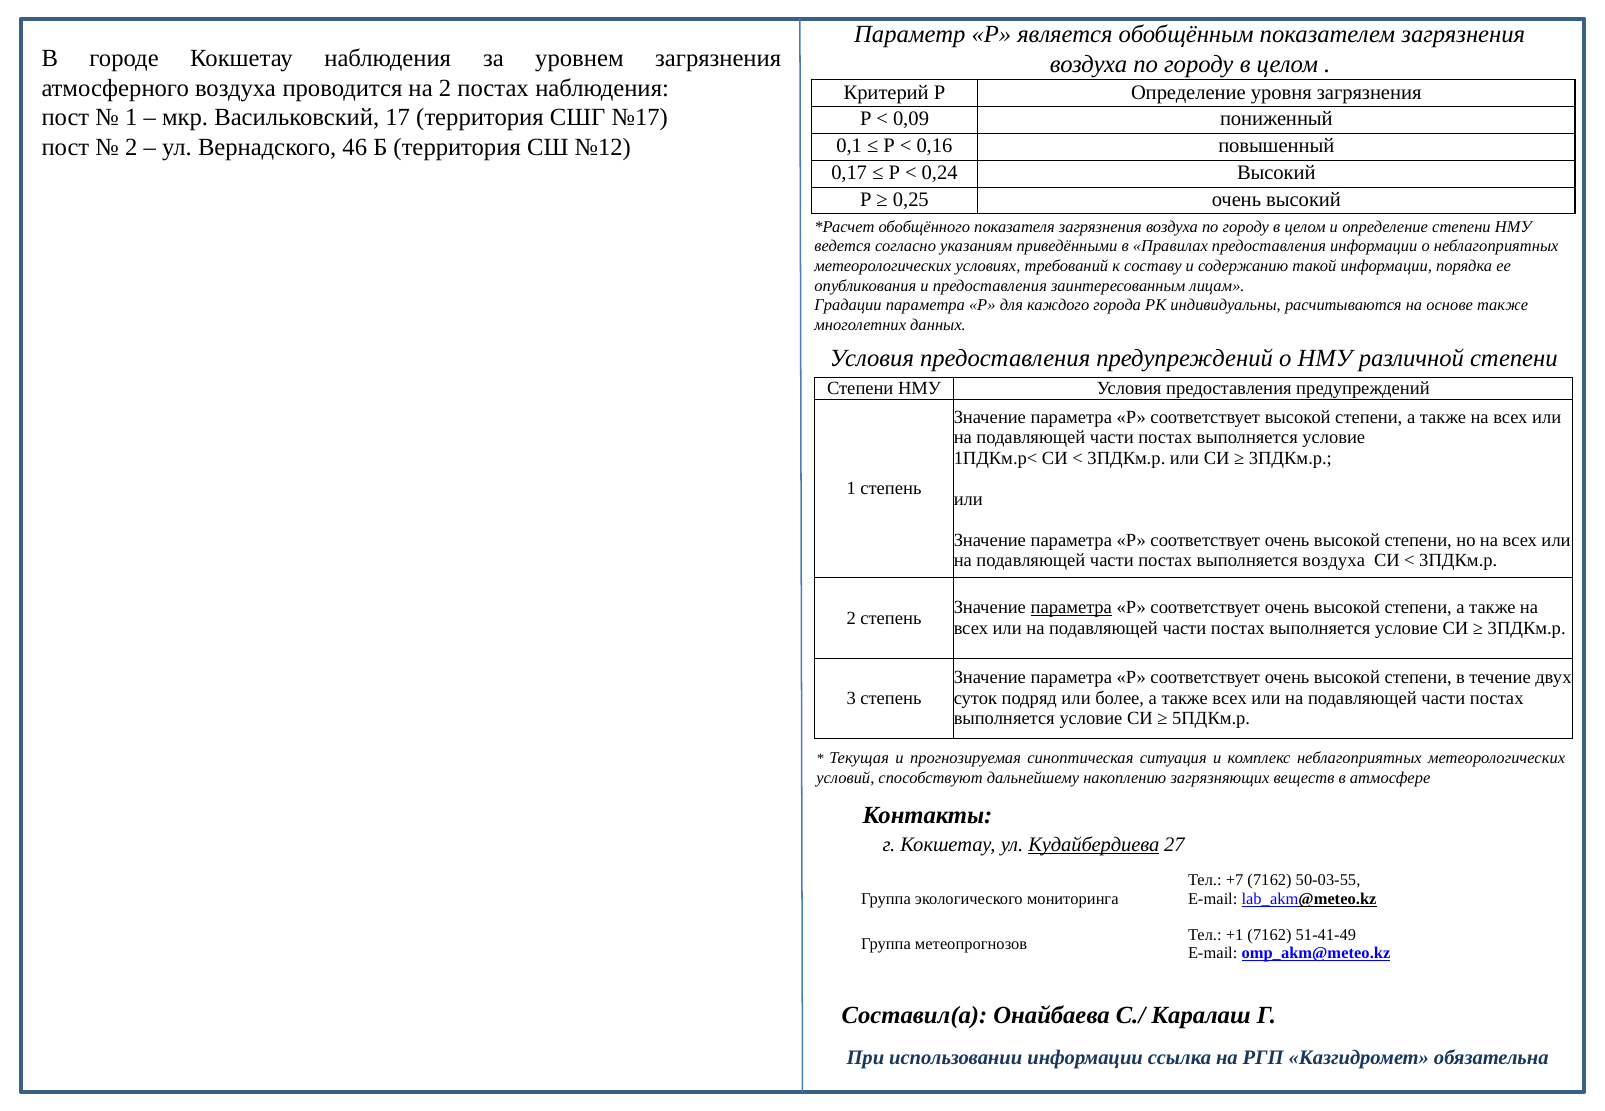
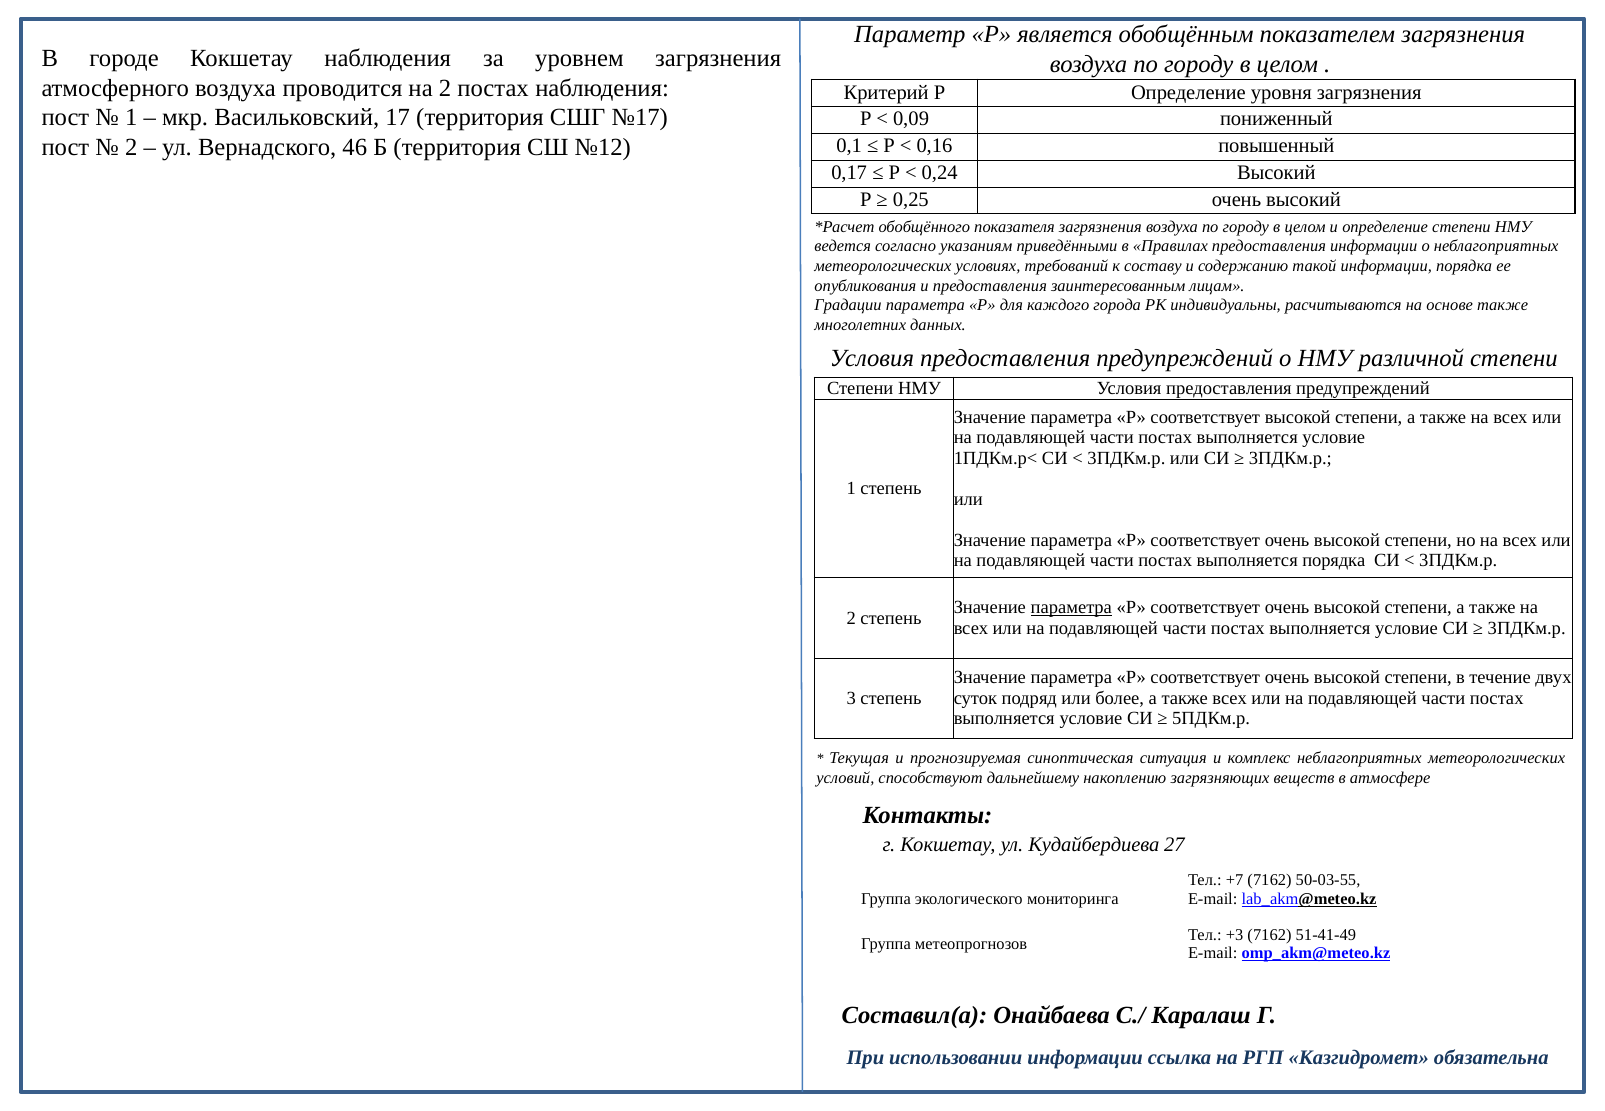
выполняется воздуха: воздуха -> порядка (1334, 561)
Кудайбердиева underline: present -> none (1094, 845)
+1: +1 -> +3 (1235, 935)
